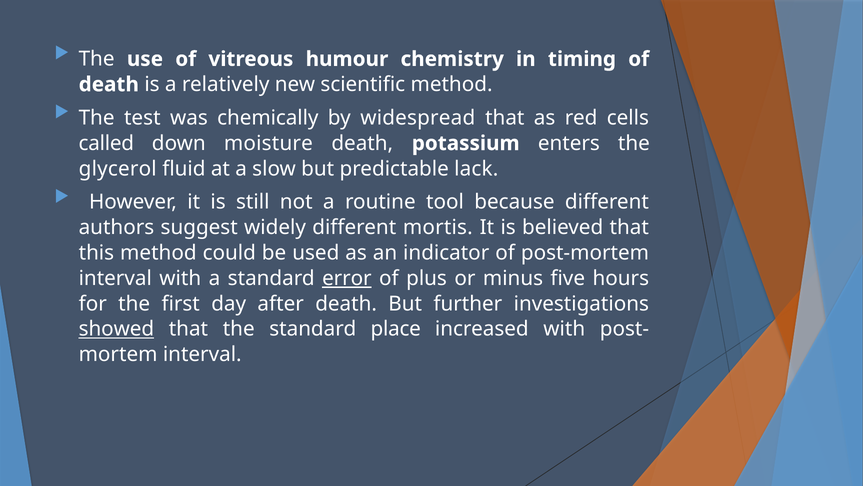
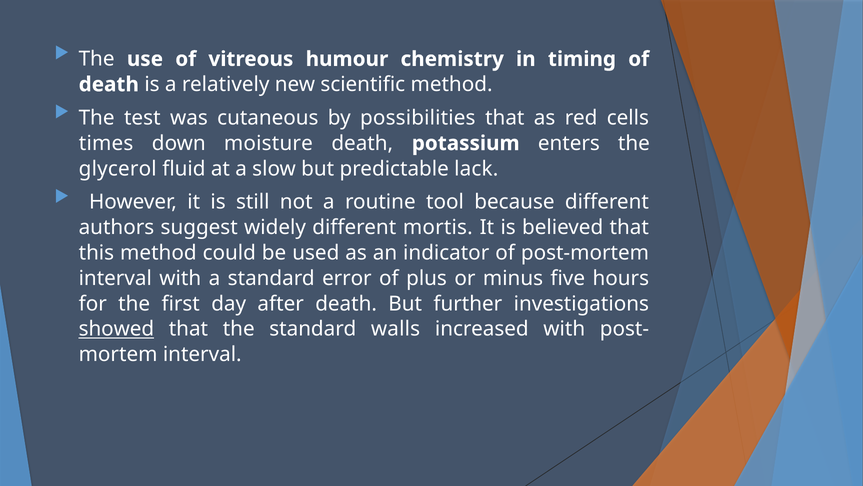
chemically: chemically -> cutaneous (268, 118)
widespread: widespread -> possibilities (418, 118)
called: called -> times (106, 143)
error underline: present -> none (347, 278)
place: place -> walls (396, 329)
